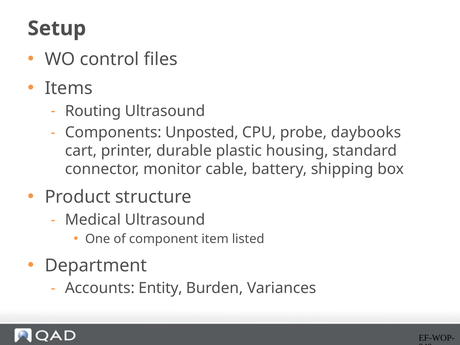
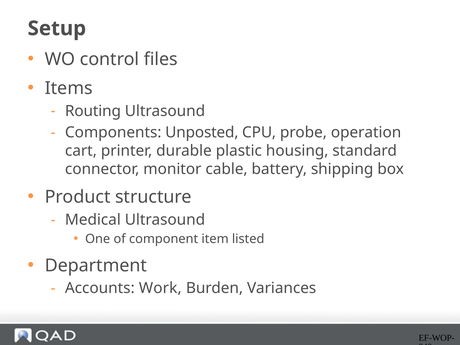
daybooks: daybooks -> operation (366, 132)
Entity: Entity -> Work (160, 288)
